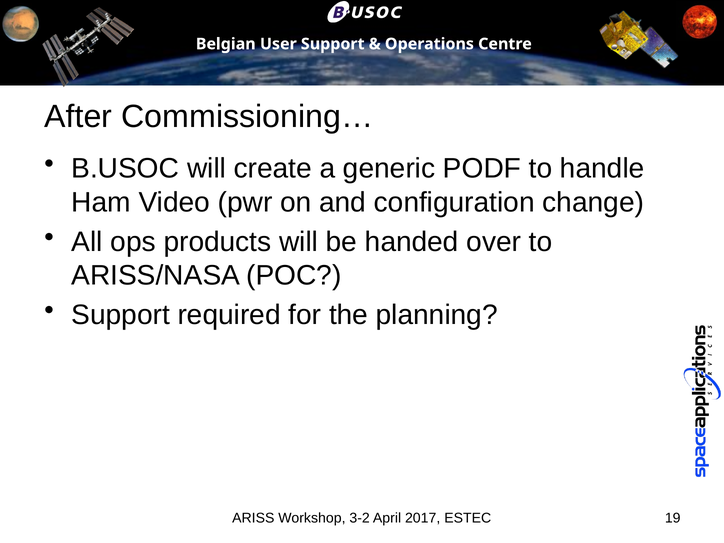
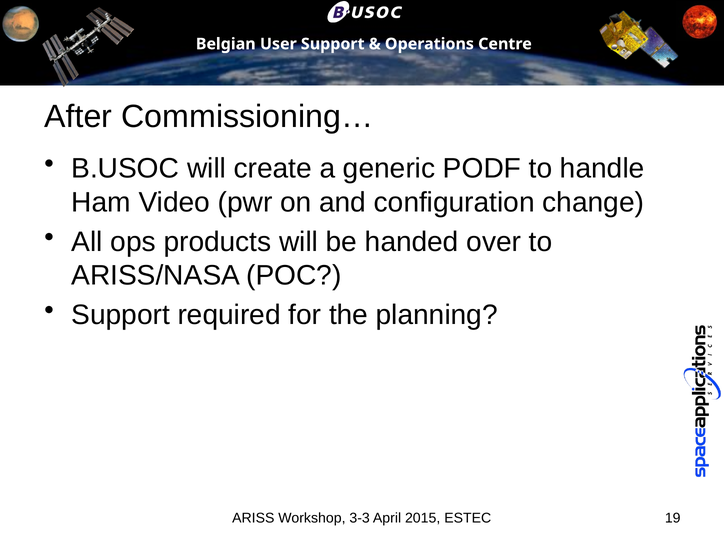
3-2: 3-2 -> 3-3 (360, 518)
2017: 2017 -> 2015 (423, 518)
